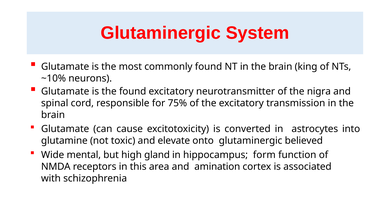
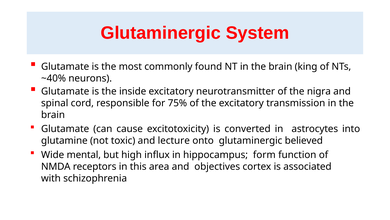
~10%: ~10% -> ~40% (54, 78)
the found: found -> inside (133, 91)
elevate: elevate -> lecture (174, 140)
gland: gland -> influx (157, 154)
amination: amination -> objectives (217, 166)
